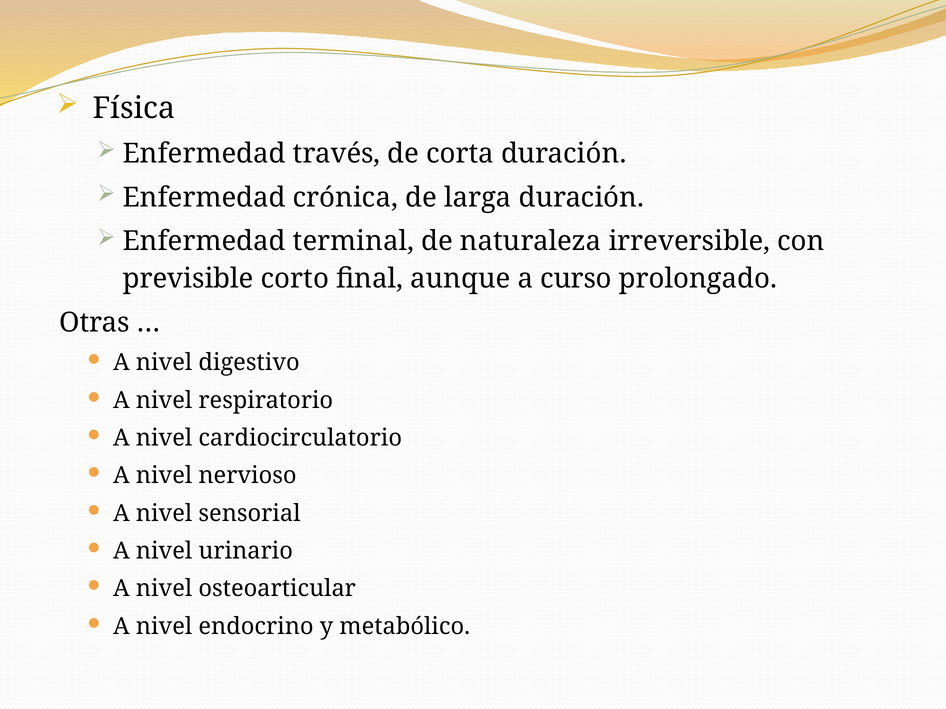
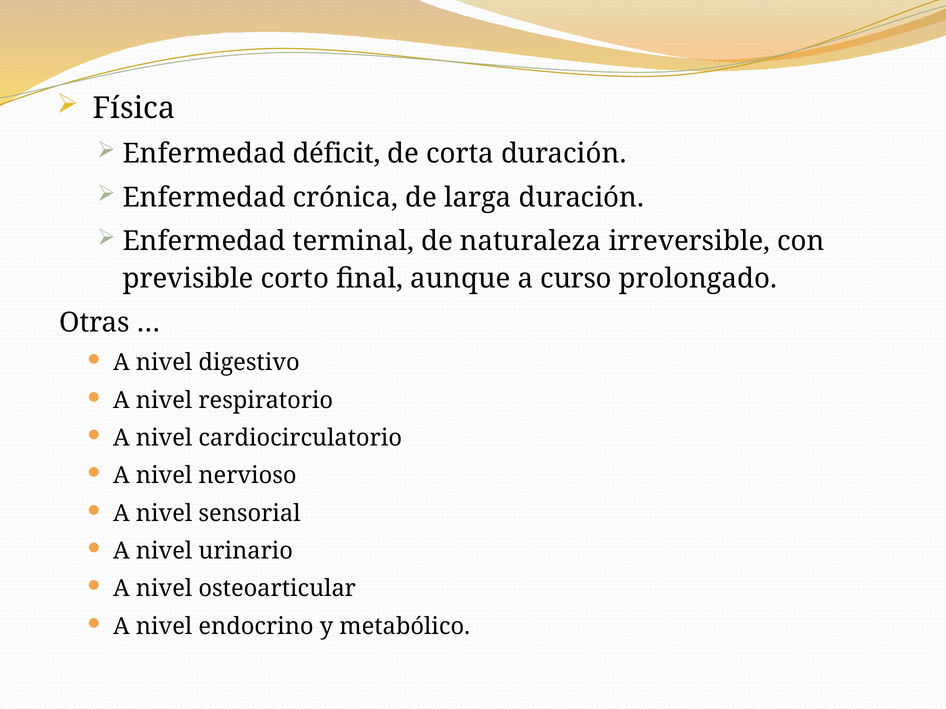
través: través -> déficit (337, 154)
